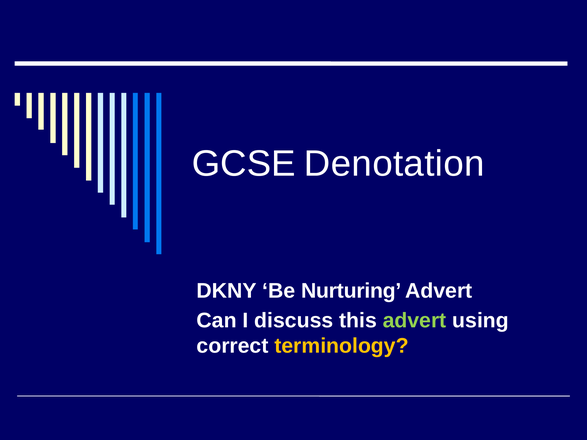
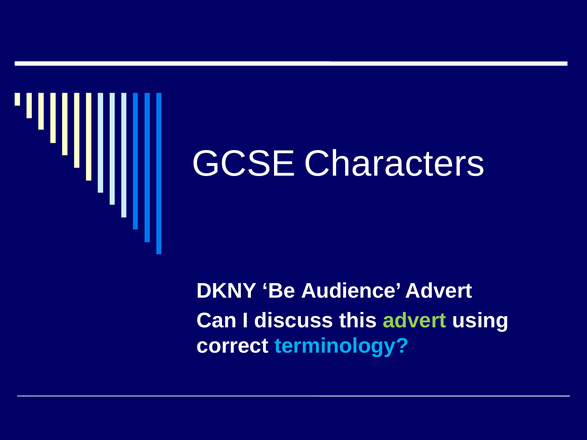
Denotation: Denotation -> Characters (394, 164)
Nurturing: Nurturing -> Audience (351, 291)
terminology colour: yellow -> light blue (342, 346)
